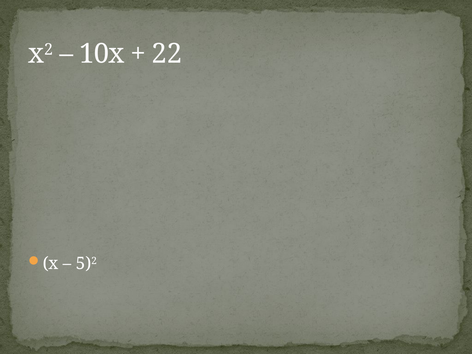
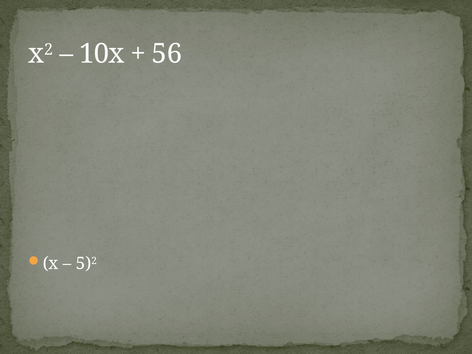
22: 22 -> 56 (167, 54)
